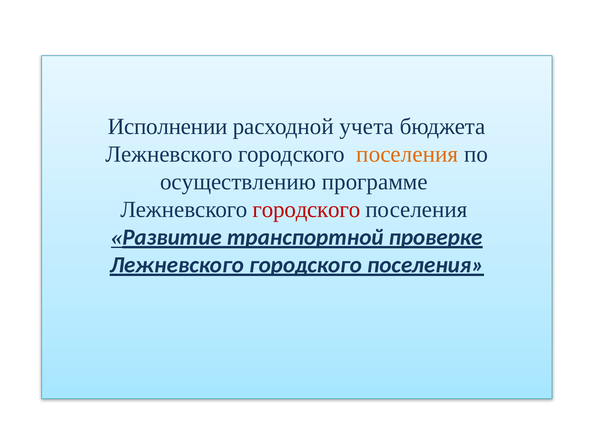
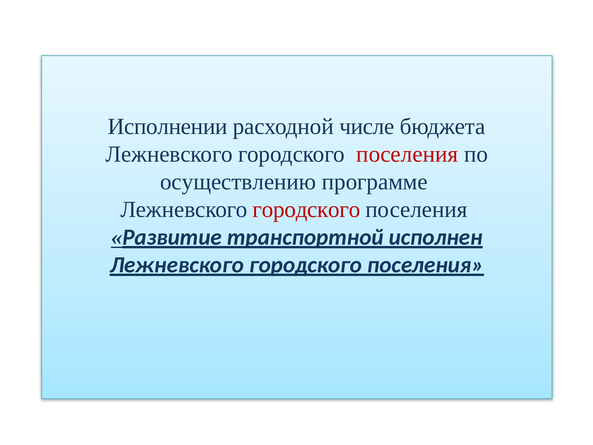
учета: учета -> числе (367, 126)
поселения colour: orange -> red (407, 154)
проверке: проверке -> исполнен (436, 237)
